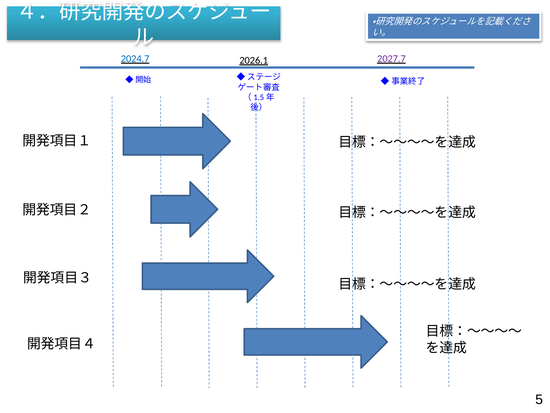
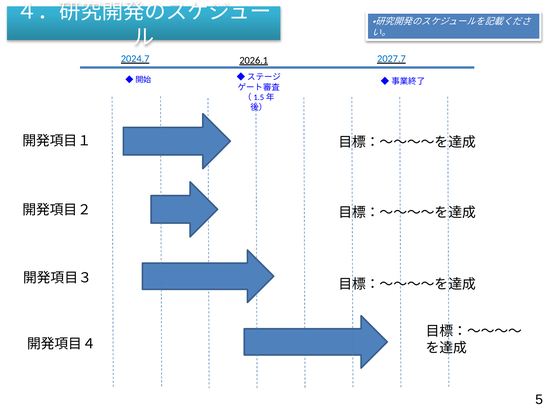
2027.7 colour: purple -> blue (391, 59)
